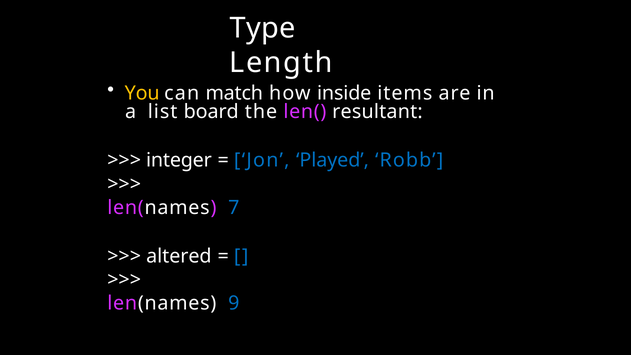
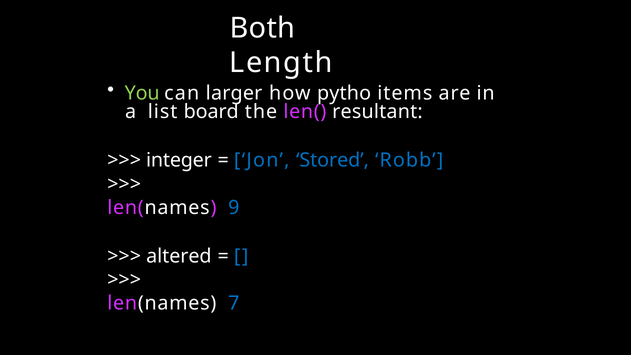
Type: Type -> Both (263, 28)
You colour: yellow -> light green (142, 93)
match: match -> larger (234, 93)
inside: inside -> pytho (344, 93)
Played: Played -> Stored (333, 160)
7: 7 -> 9 (234, 208)
9: 9 -> 7 (234, 303)
